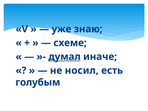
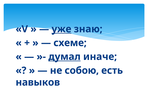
уже underline: none -> present (61, 29)
носил: носил -> собою (82, 70)
голубым: голубым -> навыков (38, 82)
